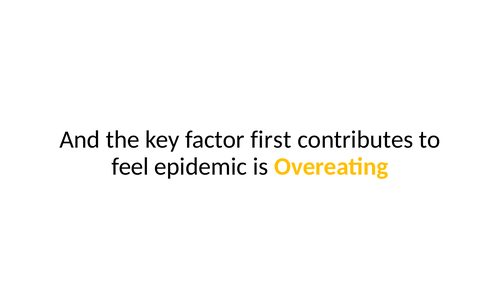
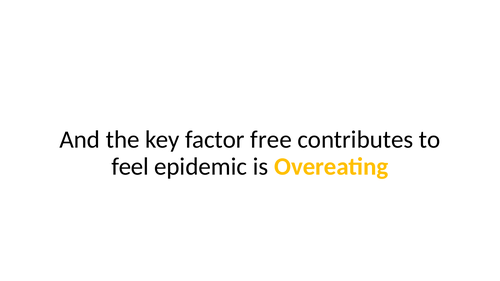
first: first -> free (271, 140)
